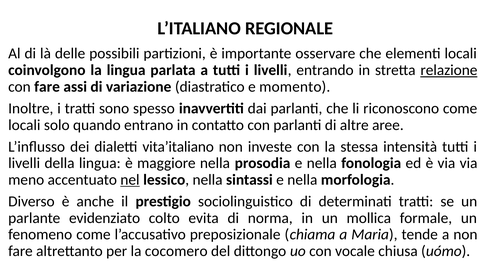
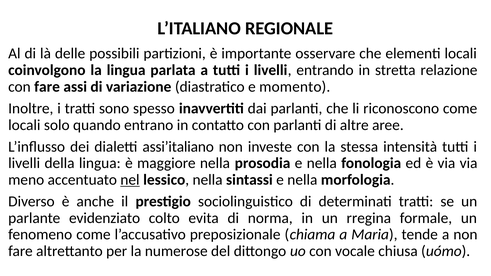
relazione underline: present -> none (449, 70)
vita’italiano: vita’italiano -> assi’italiano (178, 147)
mollica: mollica -> rregina (369, 218)
cocomero: cocomero -> numerose (176, 251)
